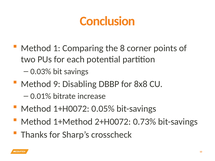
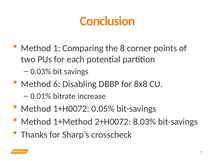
9: 9 -> 6 (57, 84)
0.73%: 0.73% -> 8.03% (145, 122)
